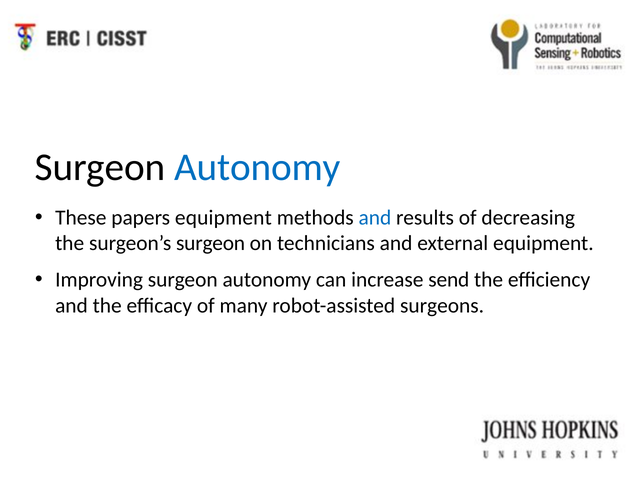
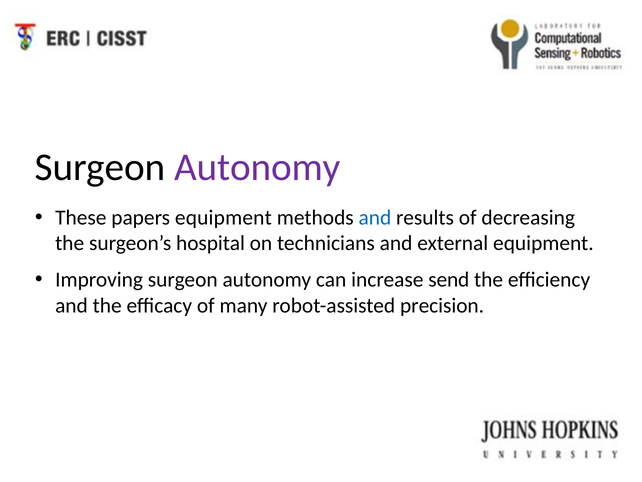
Autonomy colour: blue -> purple (257, 167)
surgeon’s surgeon: surgeon -> hospital (211, 243)
surgeons: surgeons -> precision (442, 305)
